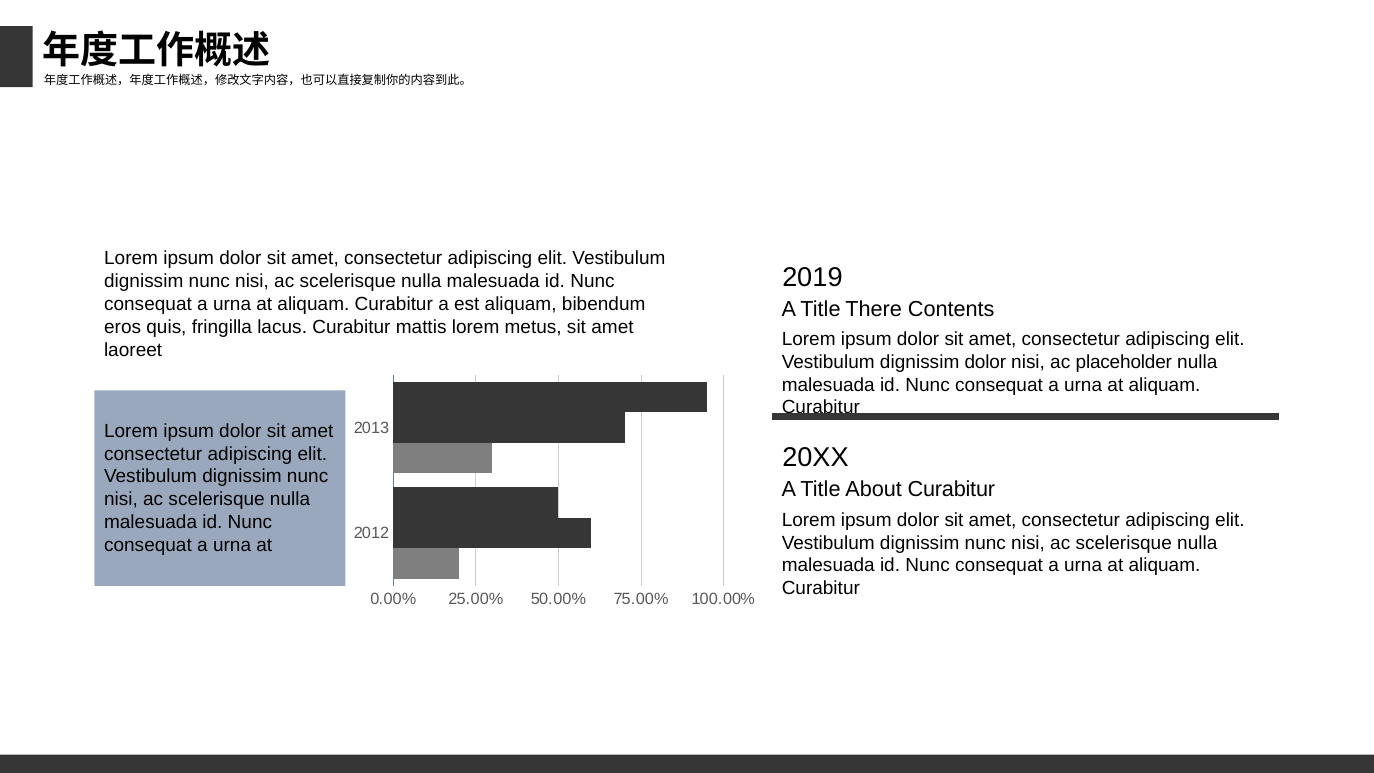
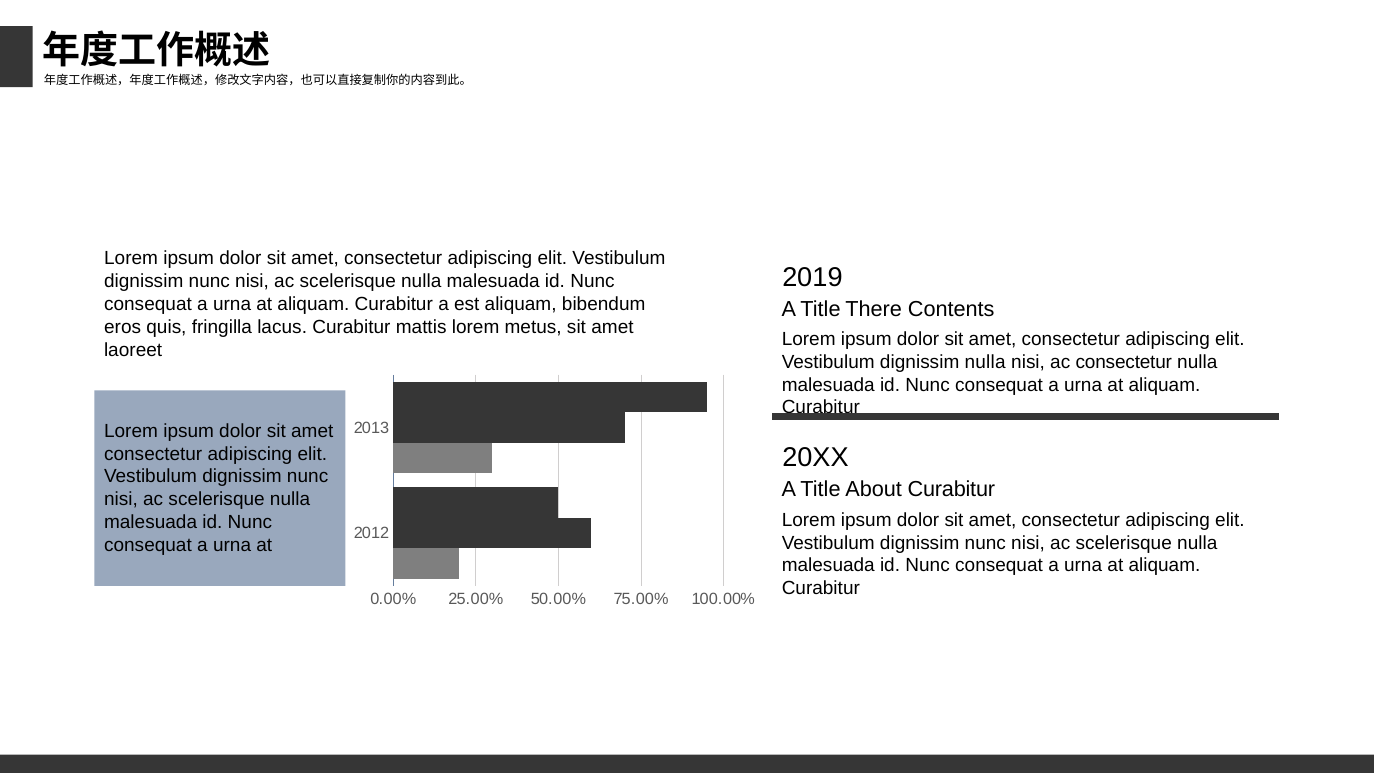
dignissim dolor: dolor -> nulla (985, 362)
ac placeholder: placeholder -> consectetur (1124, 362)
